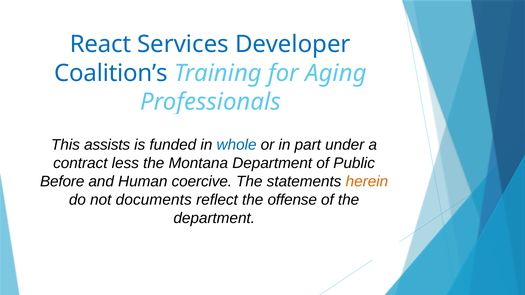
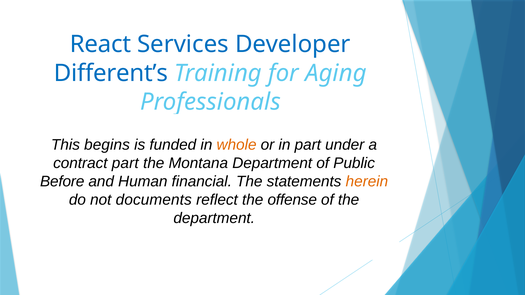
Coalition’s: Coalition’s -> Different’s (111, 73)
assists: assists -> begins (107, 145)
whole colour: blue -> orange (237, 145)
contract less: less -> part (125, 163)
coercive: coercive -> financial (202, 182)
